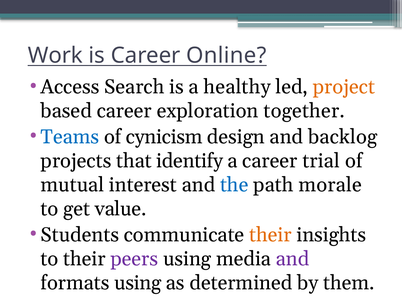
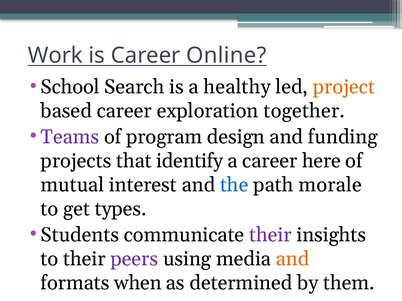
Access: Access -> School (70, 87)
Teams colour: blue -> purple (70, 137)
cynicism: cynicism -> program (164, 137)
backlog: backlog -> funding (343, 137)
trial: trial -> here (321, 161)
value: value -> types (121, 209)
their colour: orange -> purple (270, 235)
and colour: purple -> orange (293, 259)
formats using: using -> when (138, 283)
